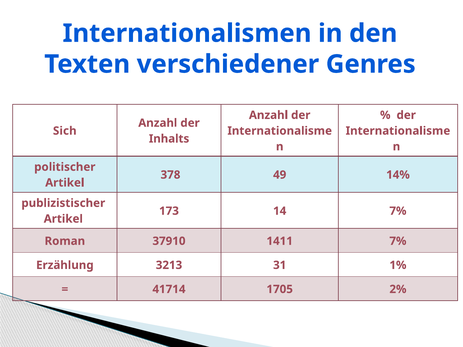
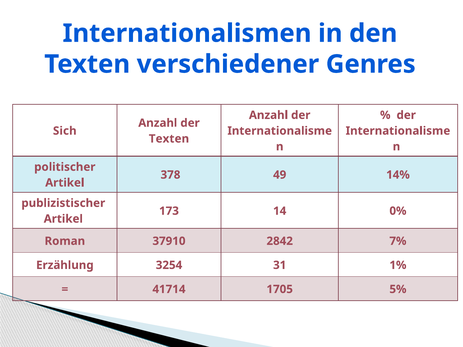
Inhalts: Inhalts -> Texten (169, 139)
14 7%: 7% -> 0% (398, 211)
1411: 1411 -> 2842 (280, 241)
3213: 3213 -> 3254 (169, 265)
2%: 2% -> 5% (398, 289)
